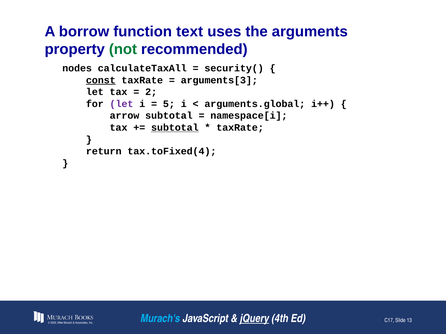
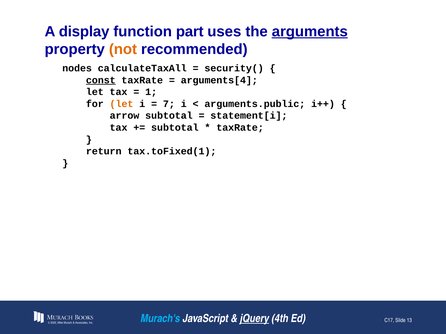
borrow: borrow -> display (84, 32)
text: text -> part (190, 32)
arguments underline: none -> present (310, 32)
not colour: green -> orange (123, 49)
arguments[3: arguments[3 -> arguments[4 (219, 80)
2: 2 -> 1 (151, 92)
let colour: purple -> orange (122, 104)
5: 5 -> 7 (169, 104)
arguments.global: arguments.global -> arguments.public (255, 104)
namespace[i: namespace[i -> statement[i (249, 116)
subtotal underline: present -> none (175, 128)
tax.toFixed(4: tax.toFixed(4 -> tax.toFixed(1 (172, 152)
